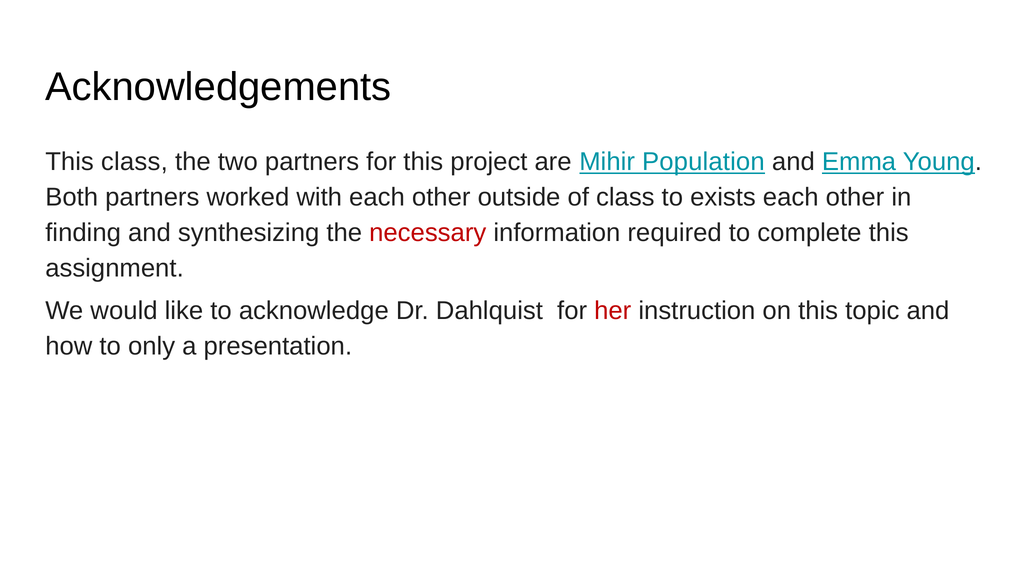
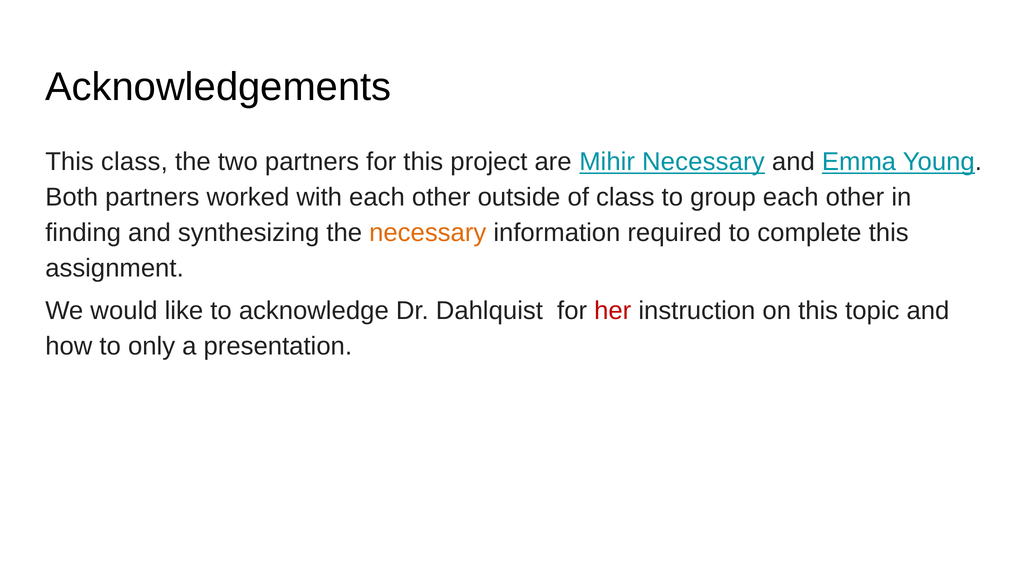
Mihir Population: Population -> Necessary (703, 162)
exists: exists -> group (723, 197)
necessary colour: red -> orange (428, 233)
